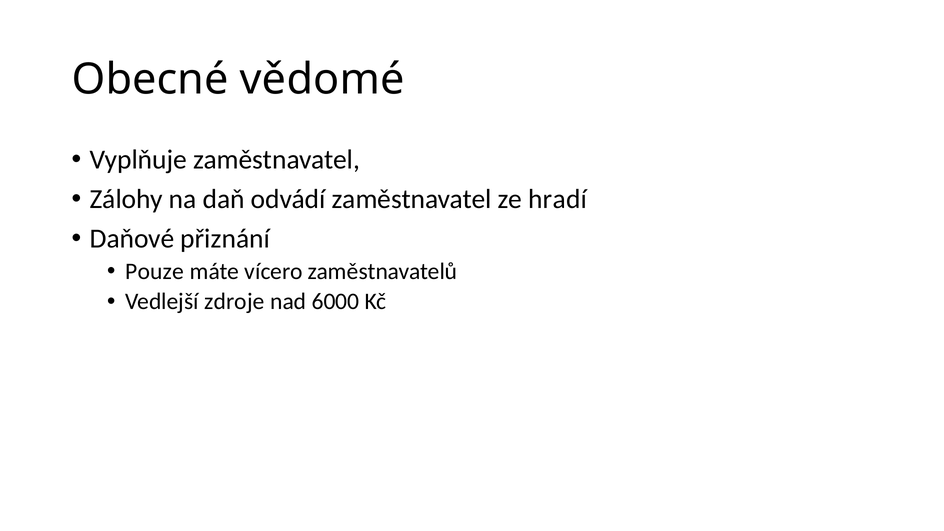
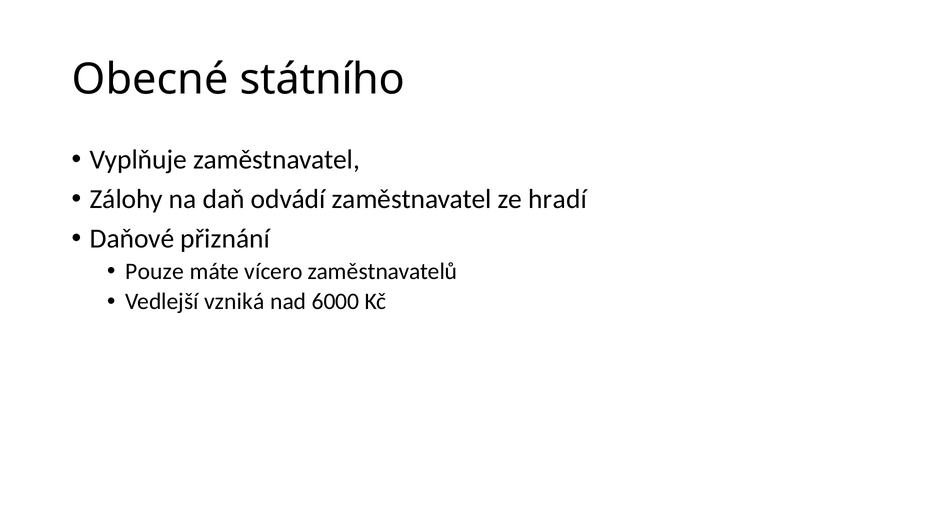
vědomé: vědomé -> státního (322, 79)
zdroje: zdroje -> vzniká (234, 302)
